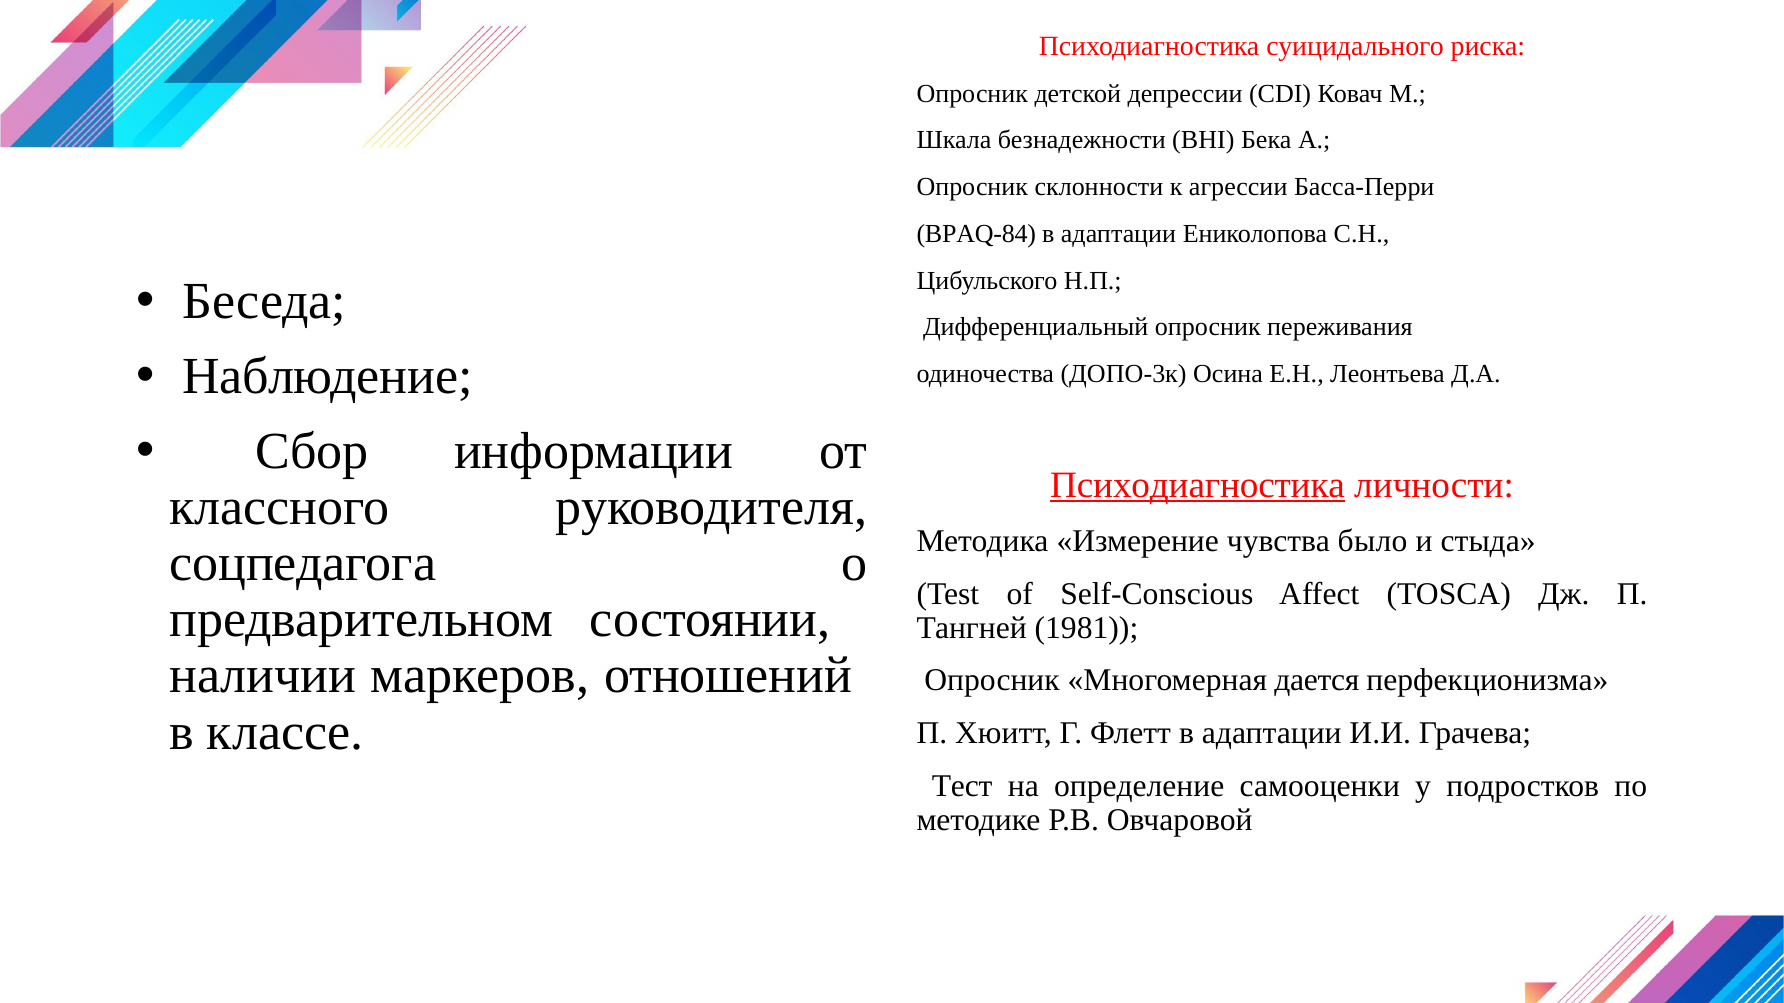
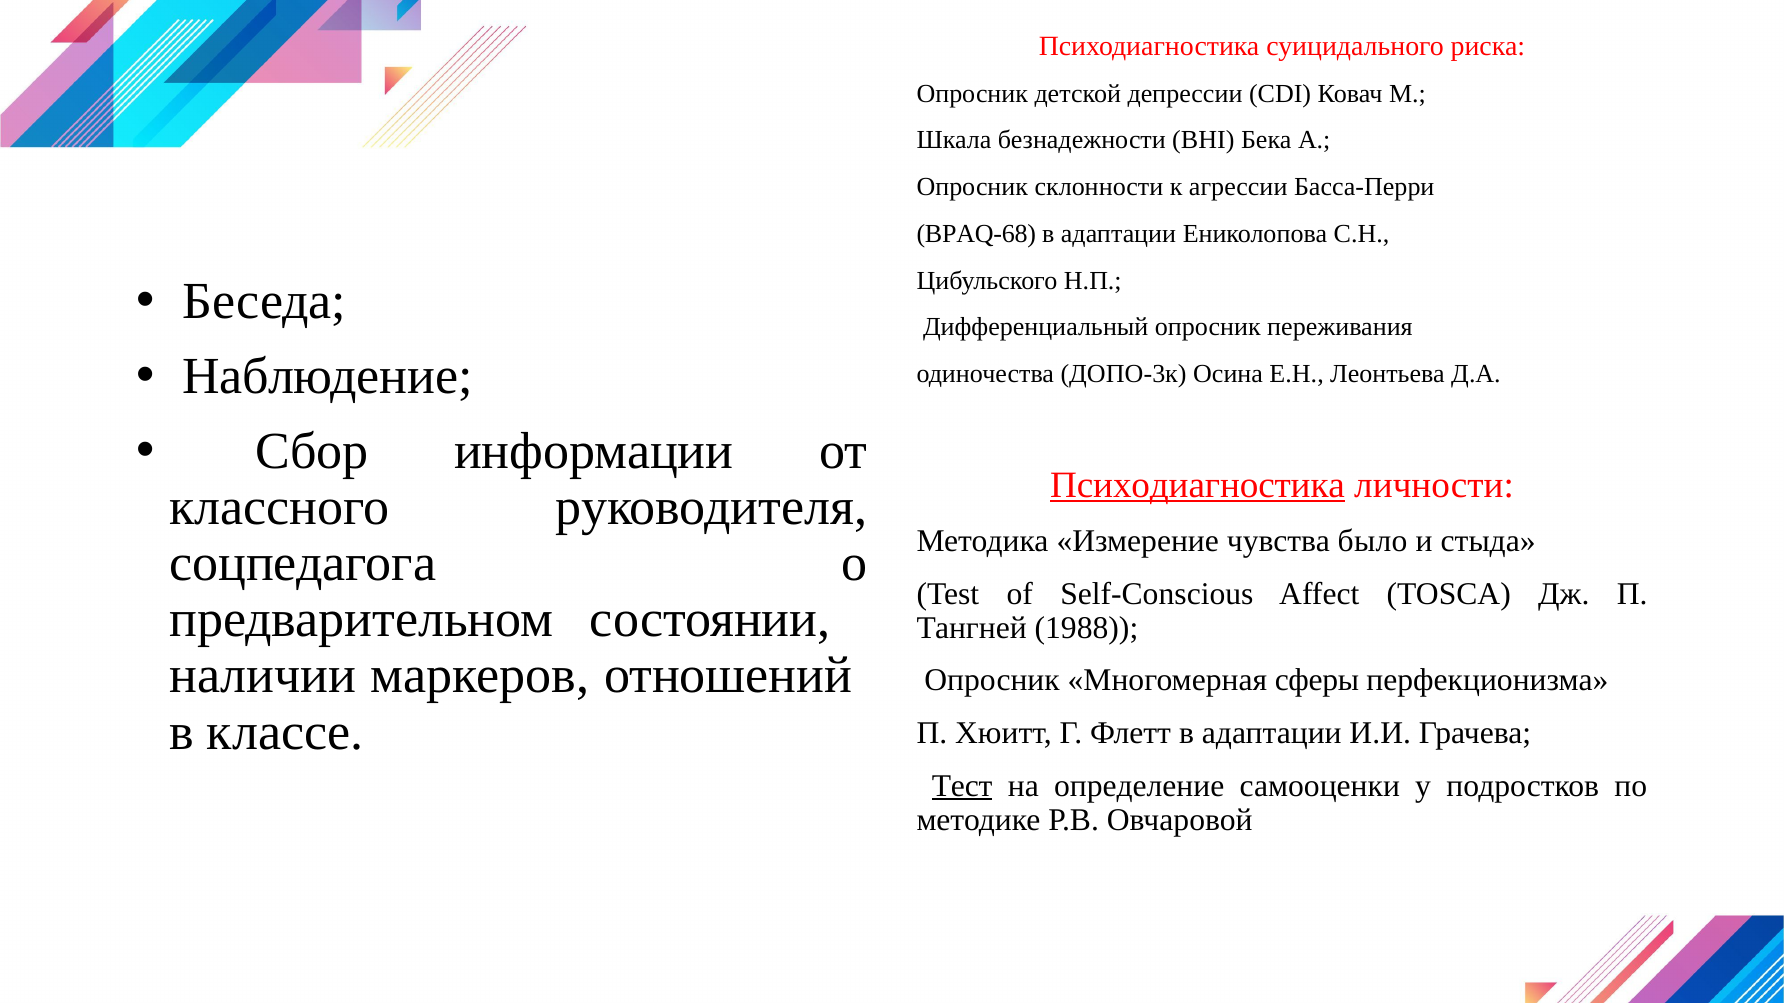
BPAQ-84: BPAQ-84 -> BPAQ-68 (976, 234)
1981: 1981 -> 1988 (1086, 628)
дается: дается -> сферы (1317, 681)
Тест underline: none -> present (962, 786)
